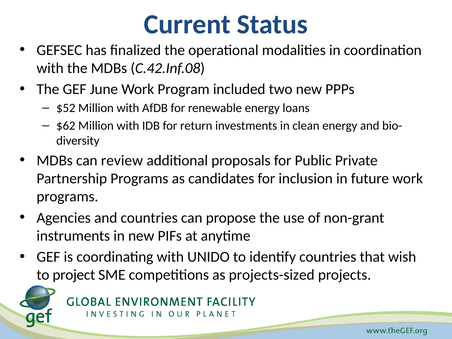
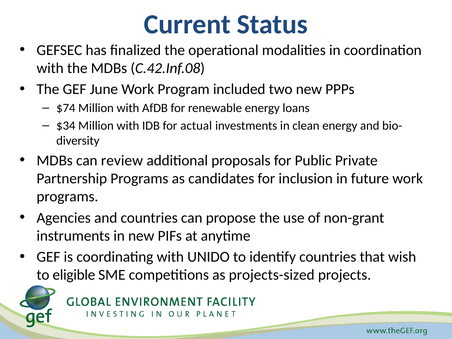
$52: $52 -> $74 (66, 108)
$62: $62 -> $34 (66, 126)
return: return -> actual (196, 126)
project: project -> eligible (74, 275)
